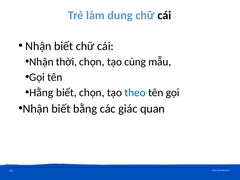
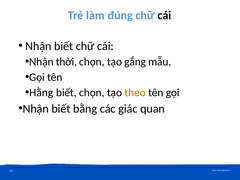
dung: dung -> đúng (120, 15)
cùng: cùng -> gắng (135, 62)
theo colour: blue -> orange (135, 93)
